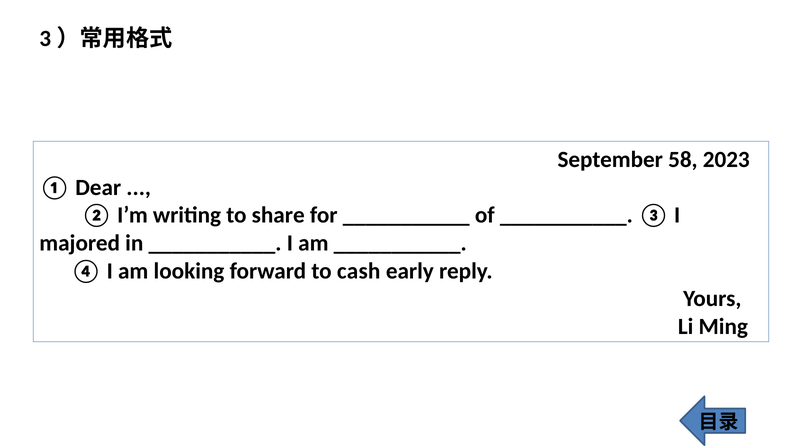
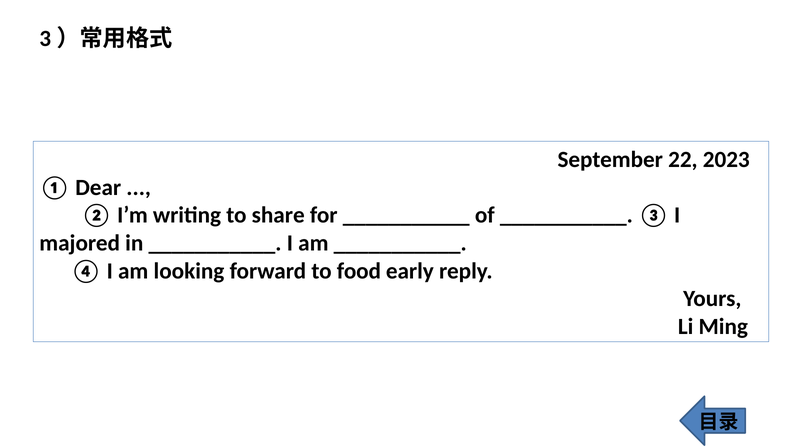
58: 58 -> 22 (683, 160)
cash: cash -> food (359, 271)
